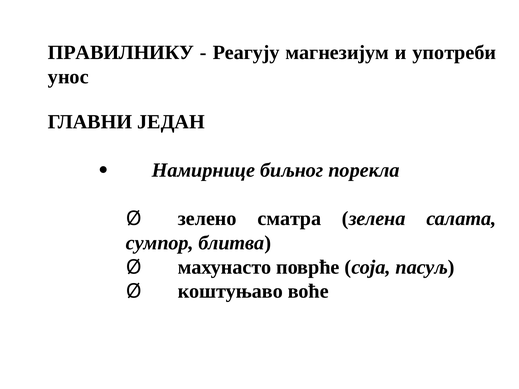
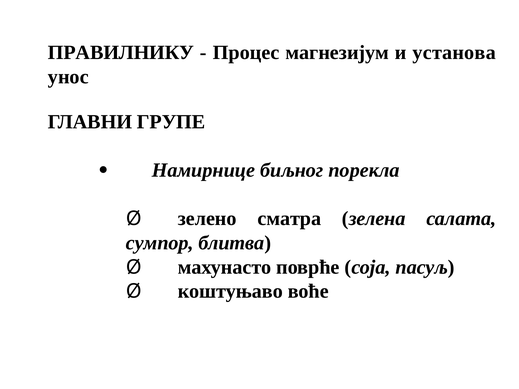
Реагују: Реагују -> Процес (246, 53)
употреби: употреби -> установа (454, 53)
ЈЕДАН: ЈЕДАН -> ГРУПЕ (171, 122)
